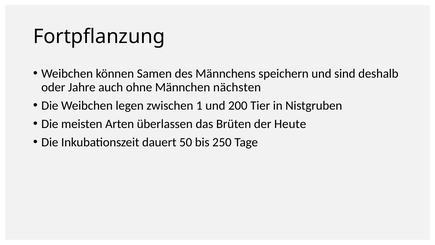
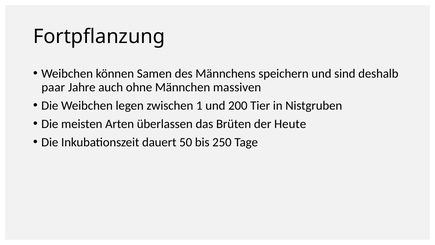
oder: oder -> paar (53, 87)
nächsten: nächsten -> massiven (237, 87)
